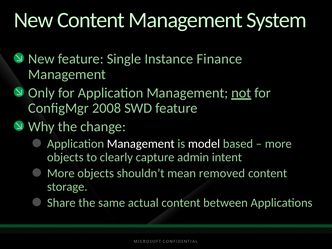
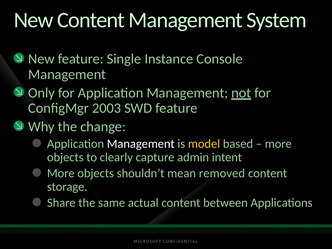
Finance: Finance -> Console (220, 59)
2008: 2008 -> 2003 (107, 108)
model colour: white -> yellow (204, 144)
